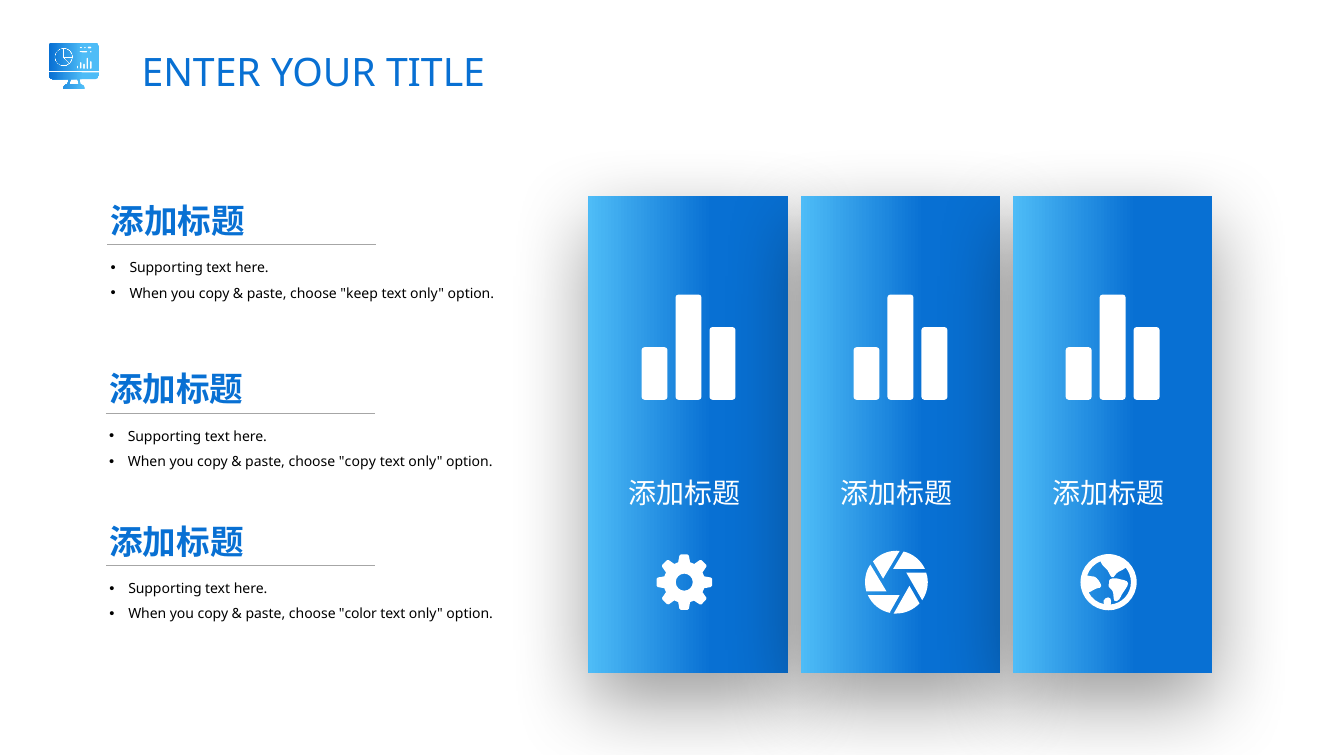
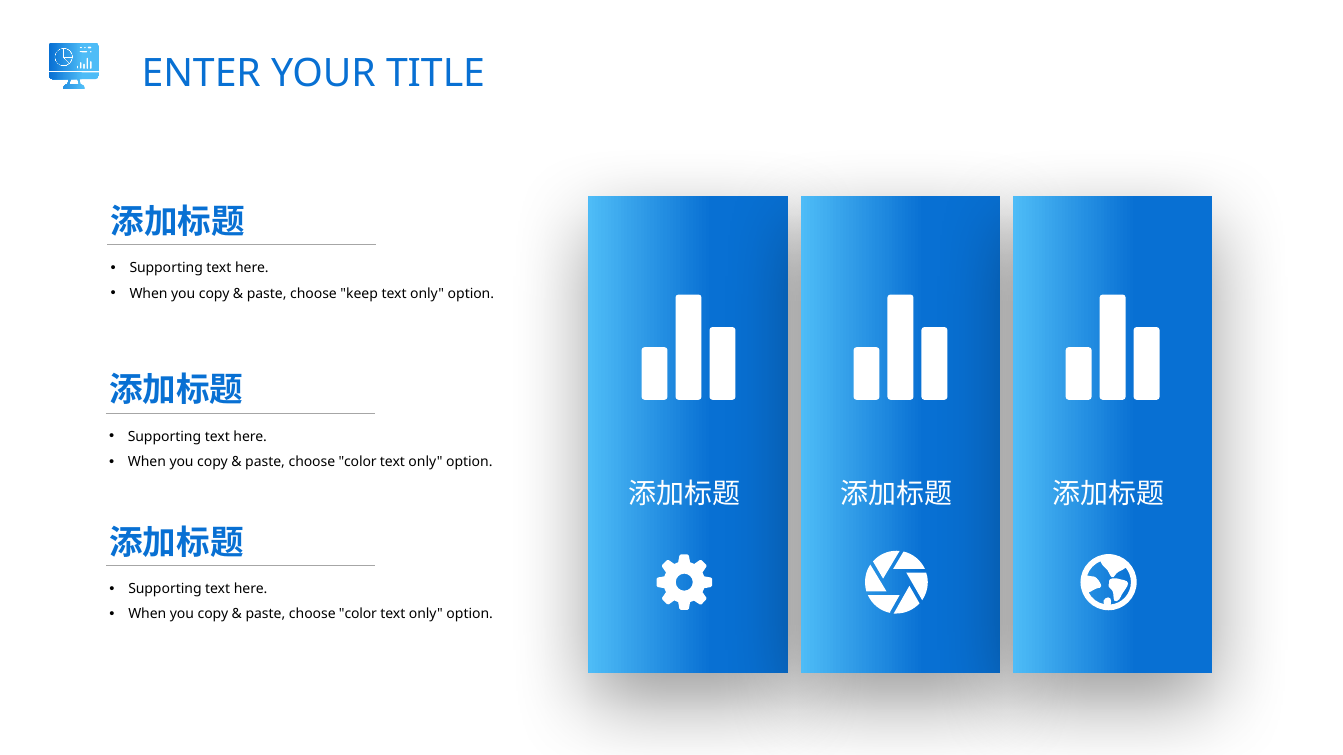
copy: copy -> color (358, 462)
